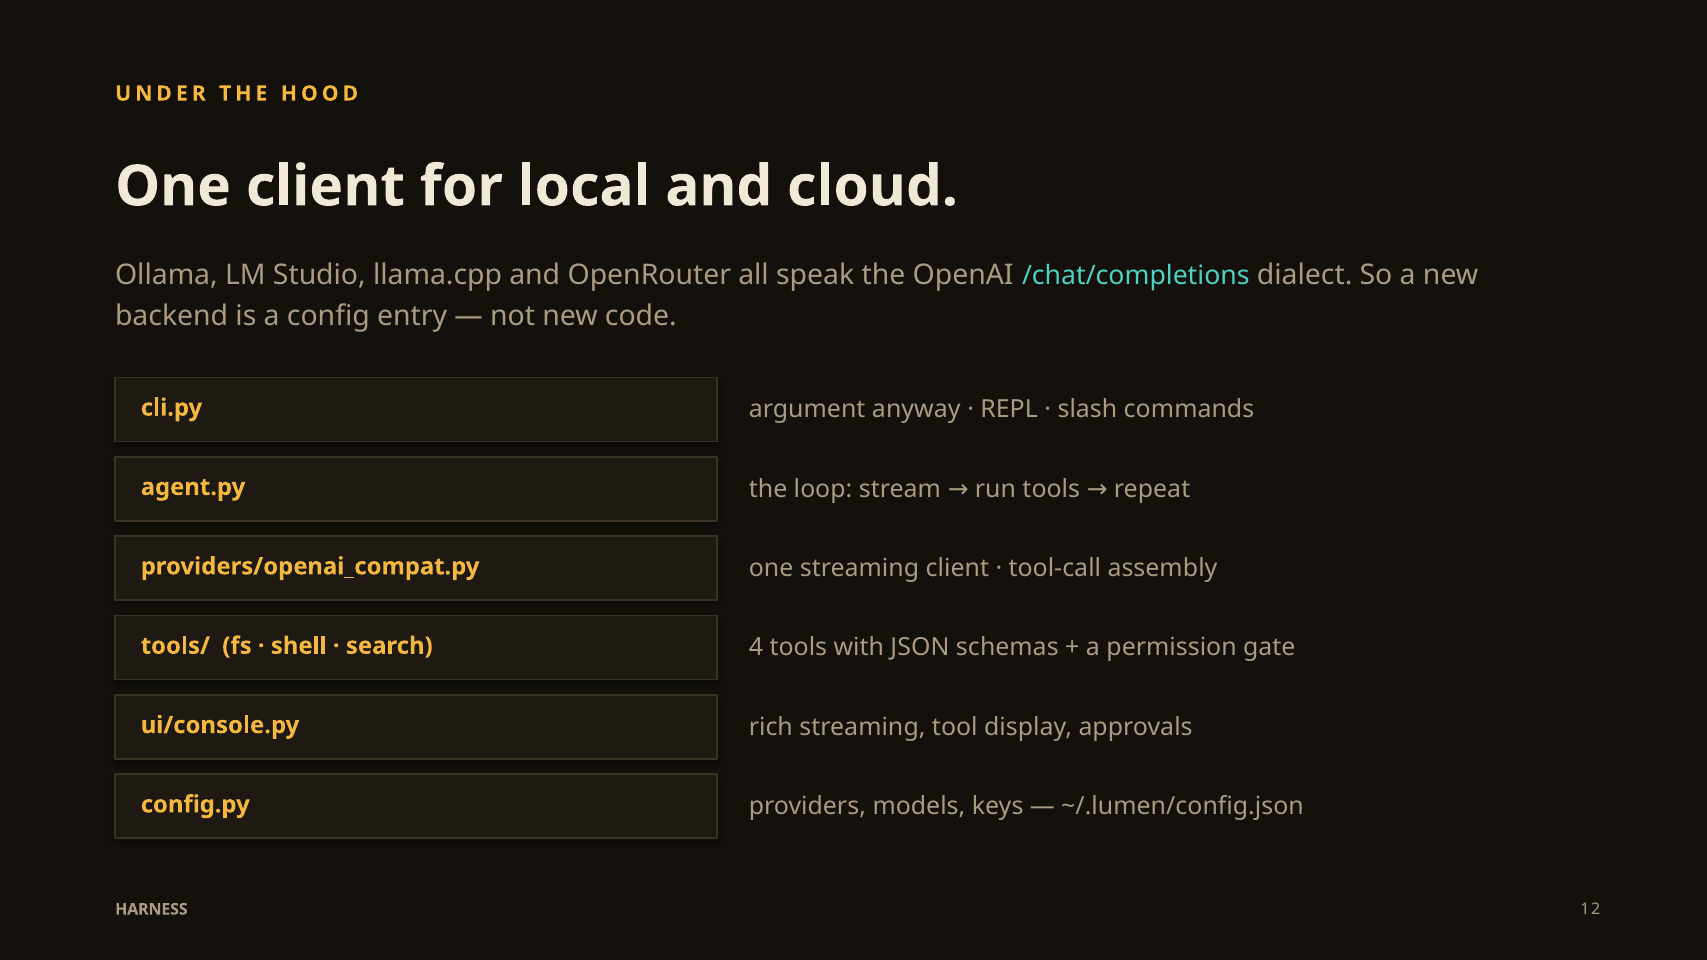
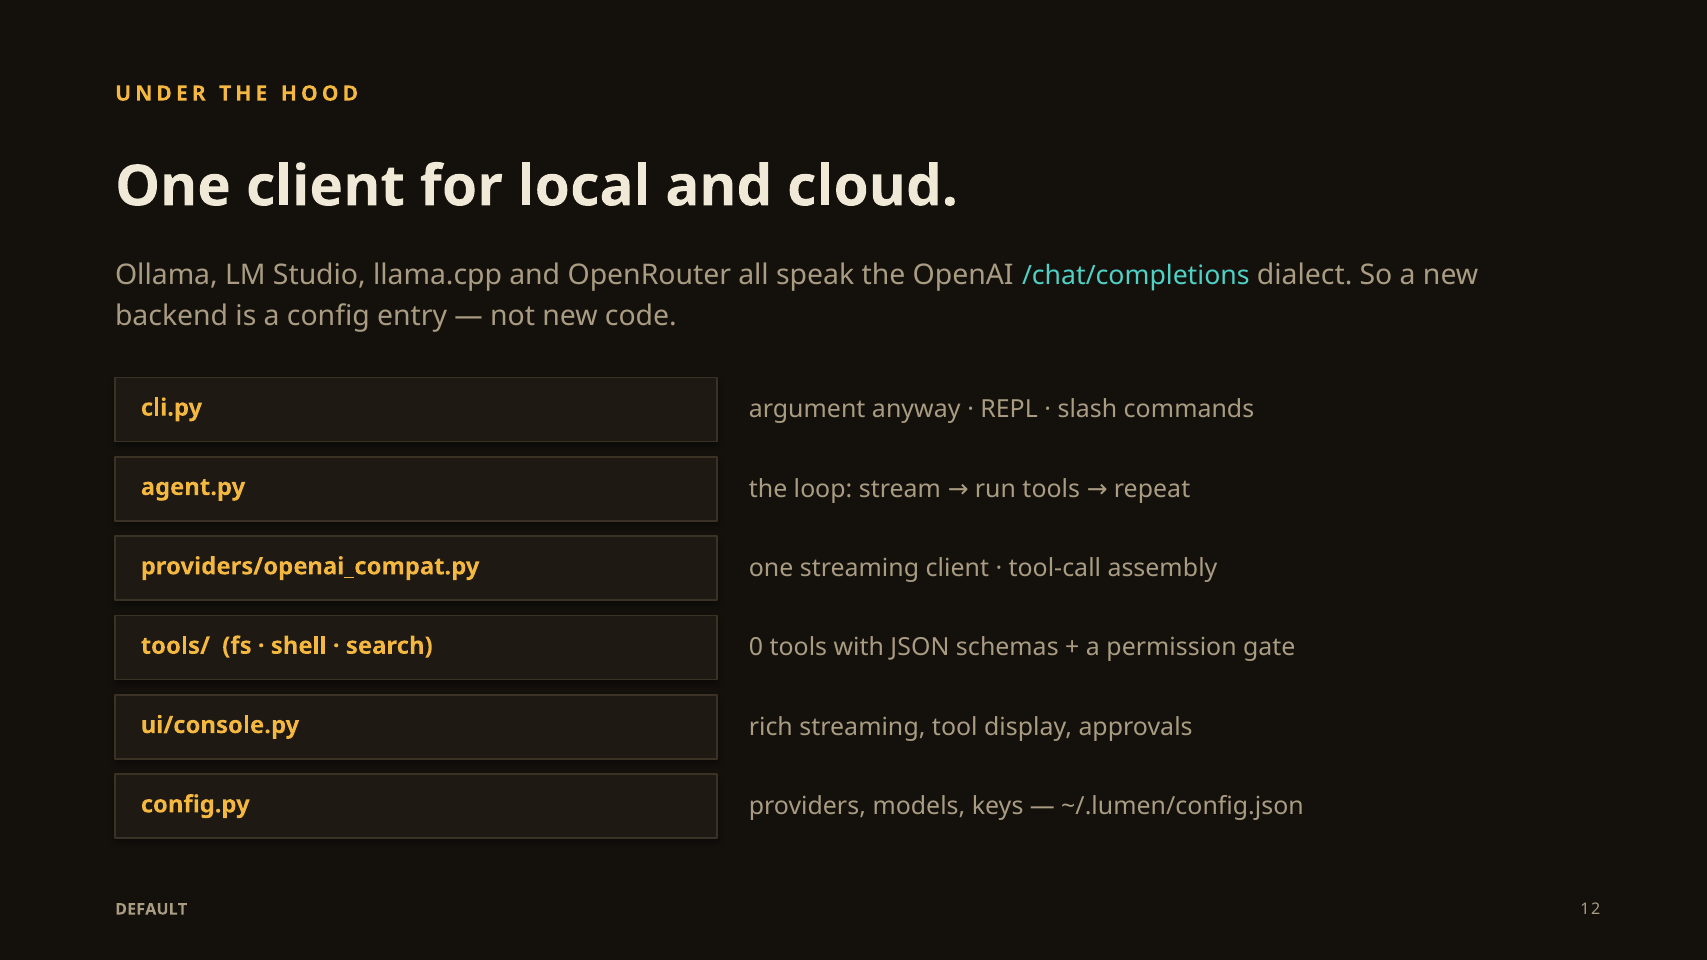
4: 4 -> 0 (756, 648)
HARNESS: HARNESS -> DEFAULT (151, 909)
